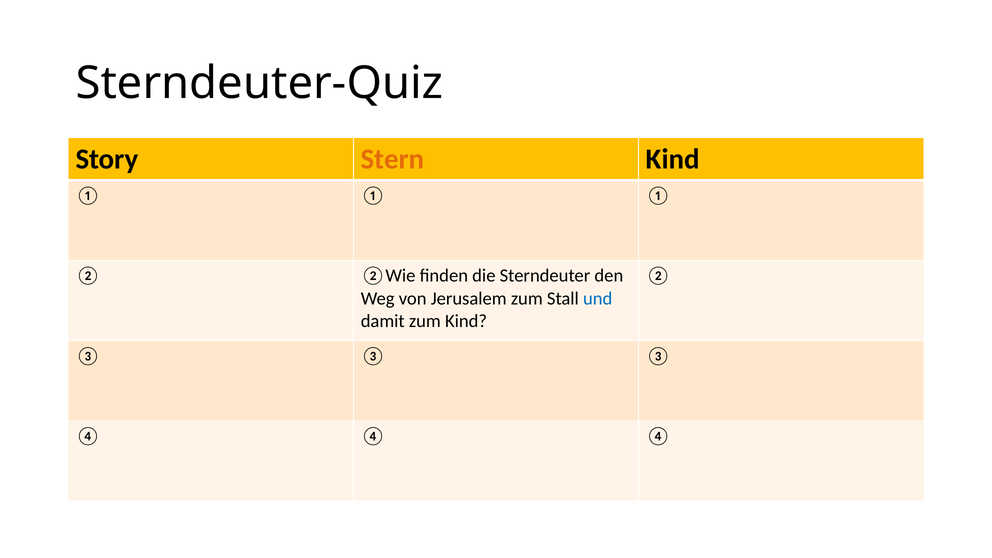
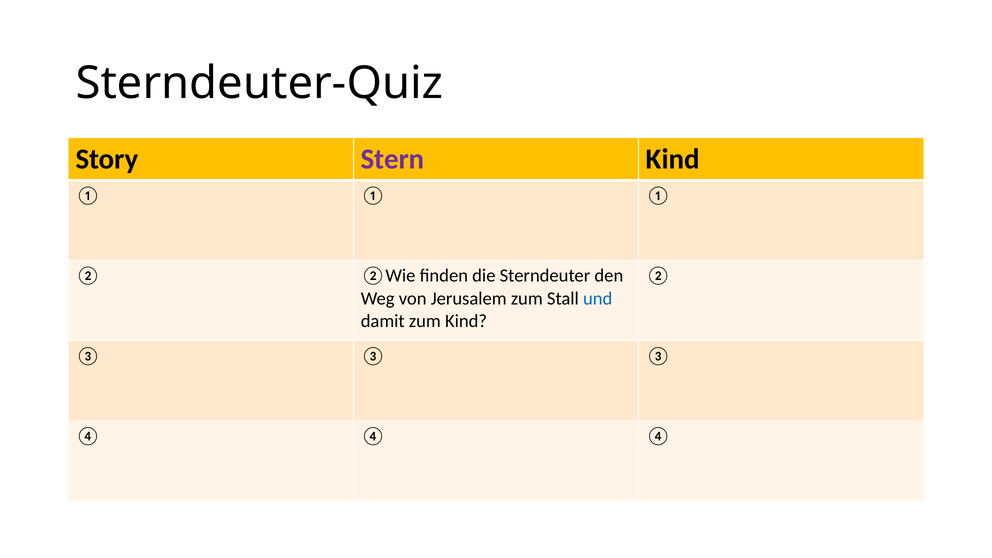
Stern colour: orange -> purple (393, 159)
